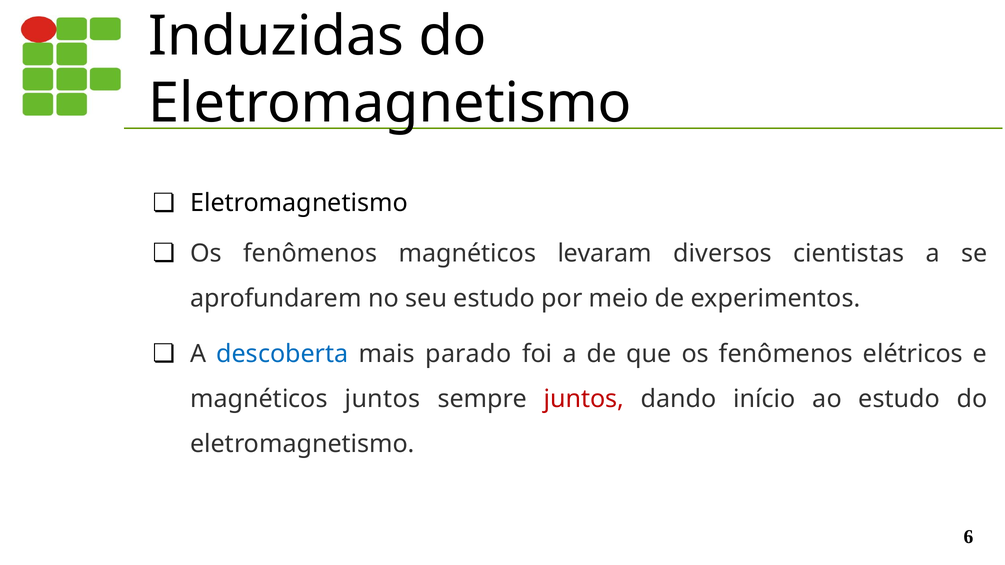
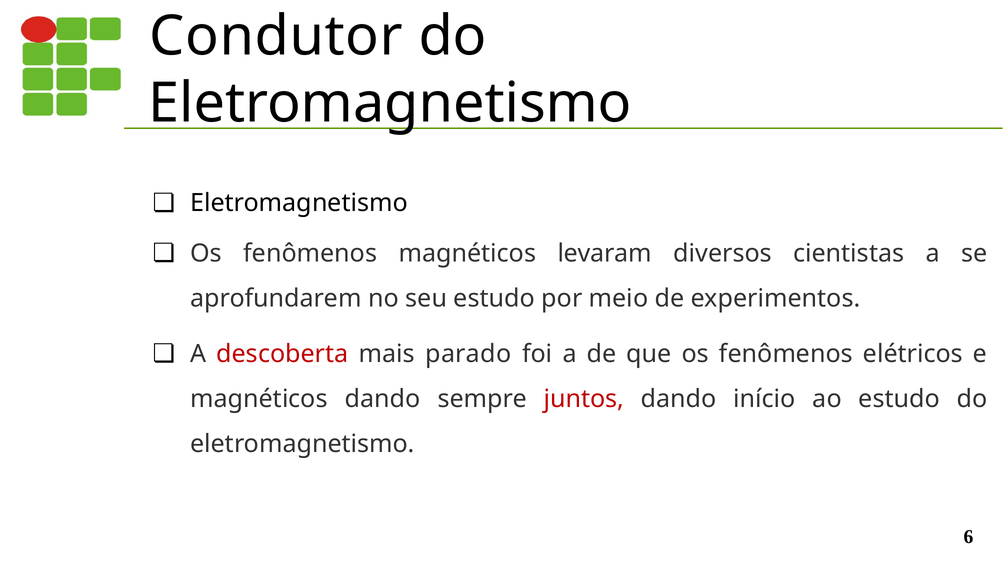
Induzidas: Induzidas -> Condutor (276, 37)
descoberta colour: blue -> red (282, 354)
magnéticos juntos: juntos -> dando (383, 399)
